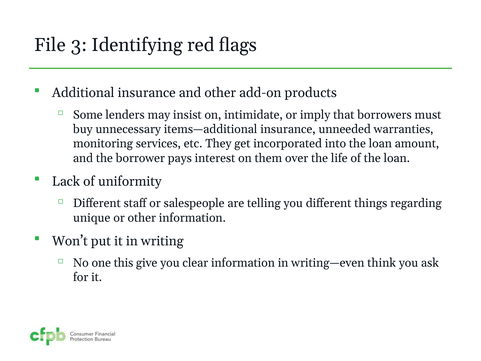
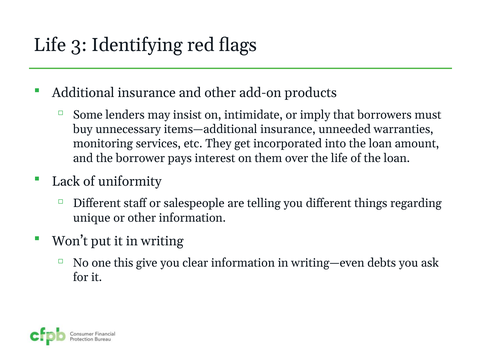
File: File -> Life (50, 45)
think: think -> debts (382, 263)
